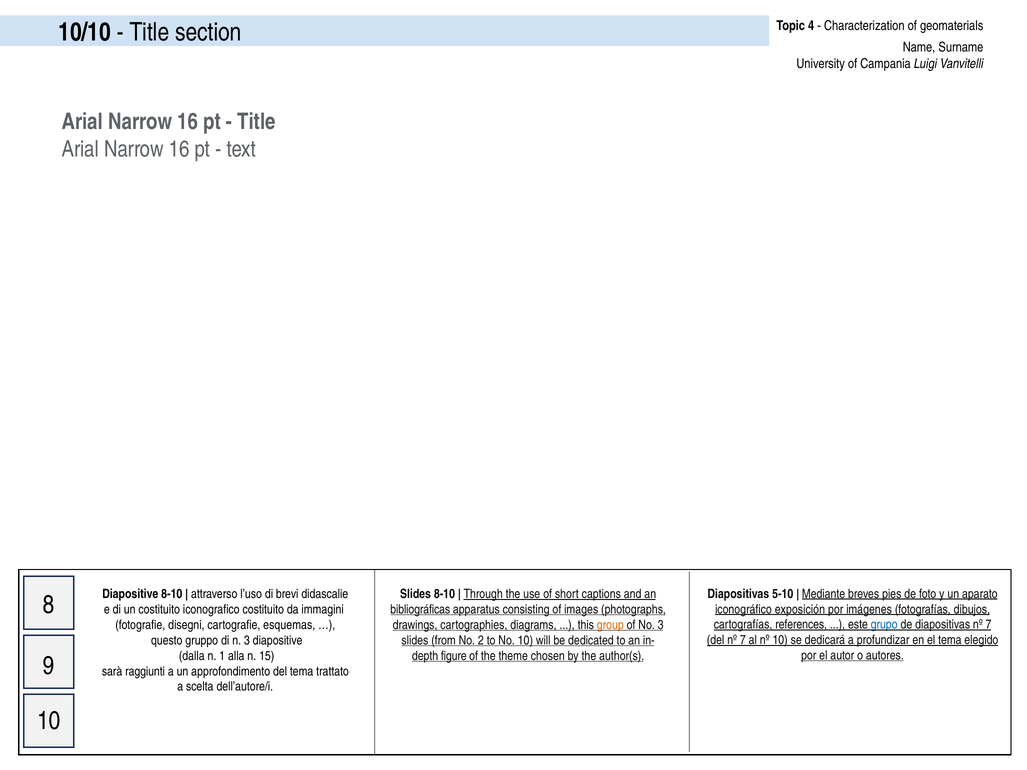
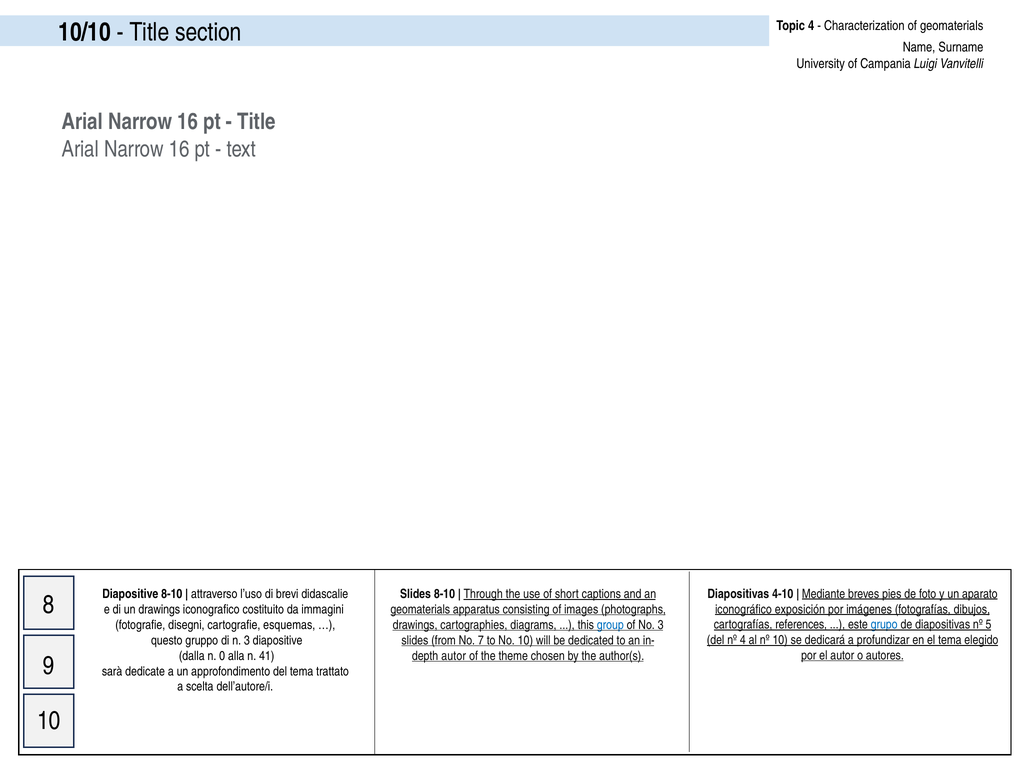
5-10: 5-10 -> 4-10 (783, 594)
un costituito: costituito -> drawings (159, 610)
bibliográficas: bibliográficas -> geomaterials (420, 610)
diapositivas nº 7: 7 -> 5 (989, 625)
group colour: orange -> blue (610, 625)
del nº 7: 7 -> 4 (743, 640)
2: 2 -> 7 (481, 641)
1: 1 -> 0 (222, 656)
15: 15 -> 41 (267, 656)
figure: figure -> autor (454, 656)
raggiunti: raggiunti -> dedicate (145, 672)
